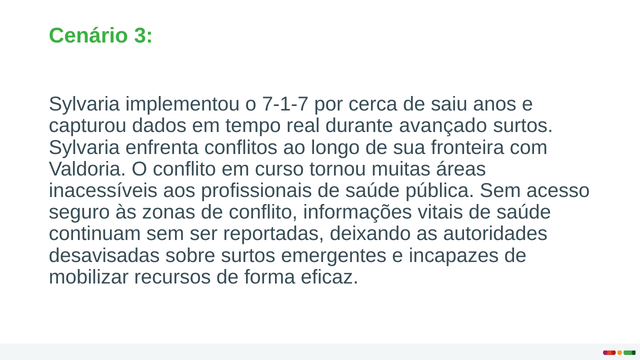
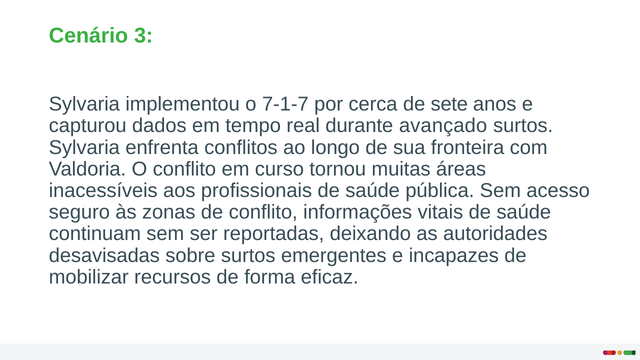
saiu: saiu -> sete (449, 104)
